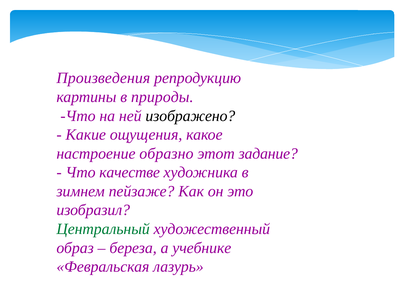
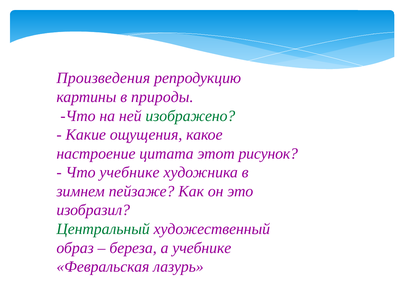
изображено colour: black -> green (190, 116)
образно: образно -> цитата (166, 154)
задание: задание -> рисунок (268, 154)
Что качестве: качестве -> учебнике (129, 172)
